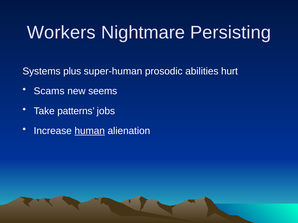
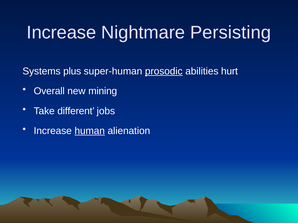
Workers: Workers -> Increase (61, 33)
prosodic underline: none -> present (164, 71)
Scams: Scams -> Overall (49, 91)
seems: seems -> mining (103, 91)
patterns: patterns -> different (76, 111)
